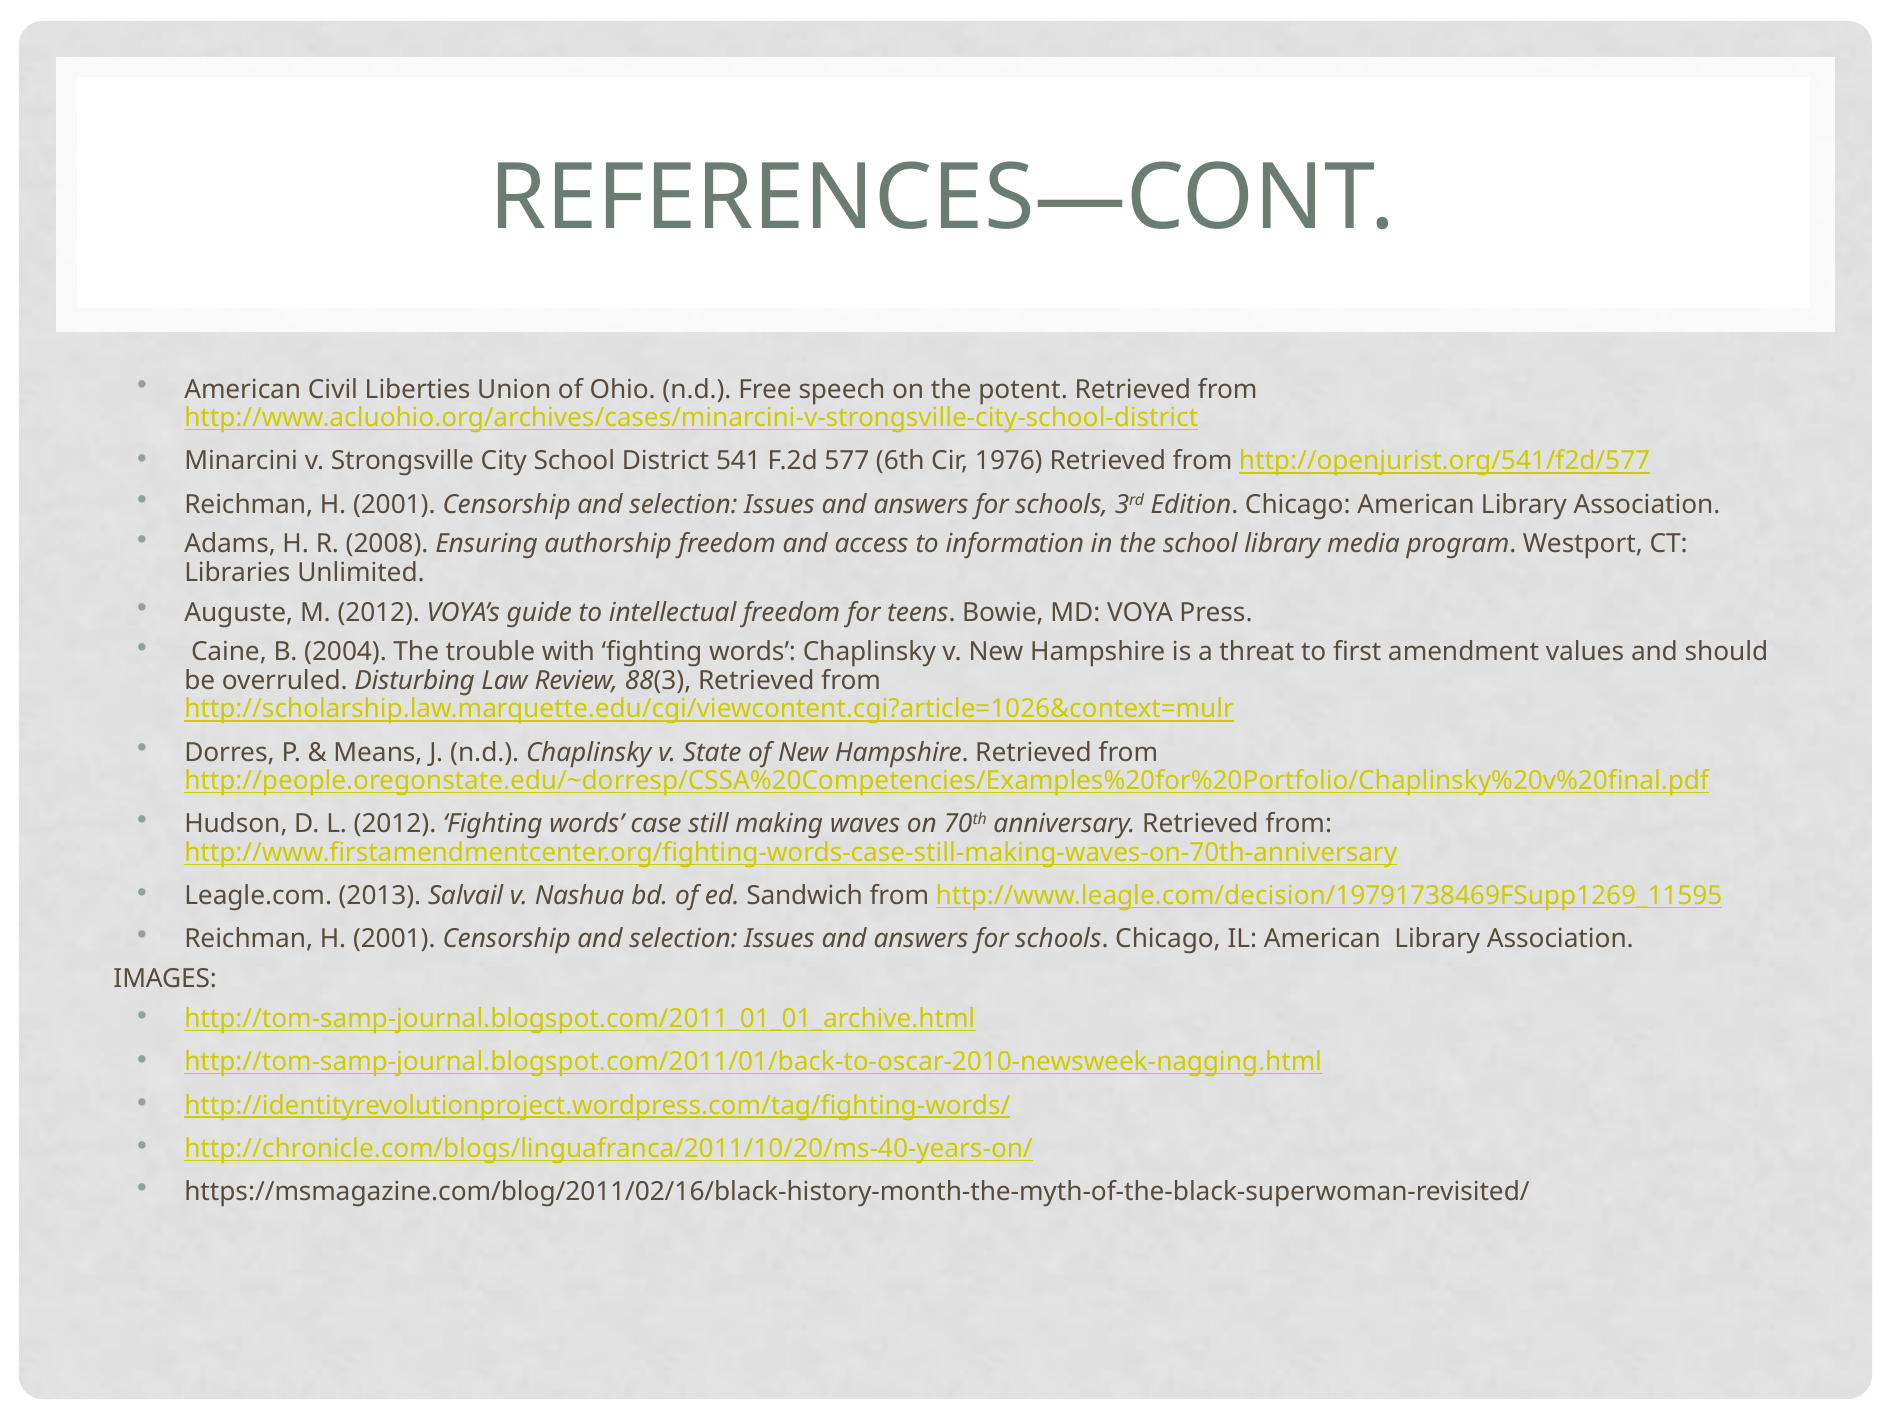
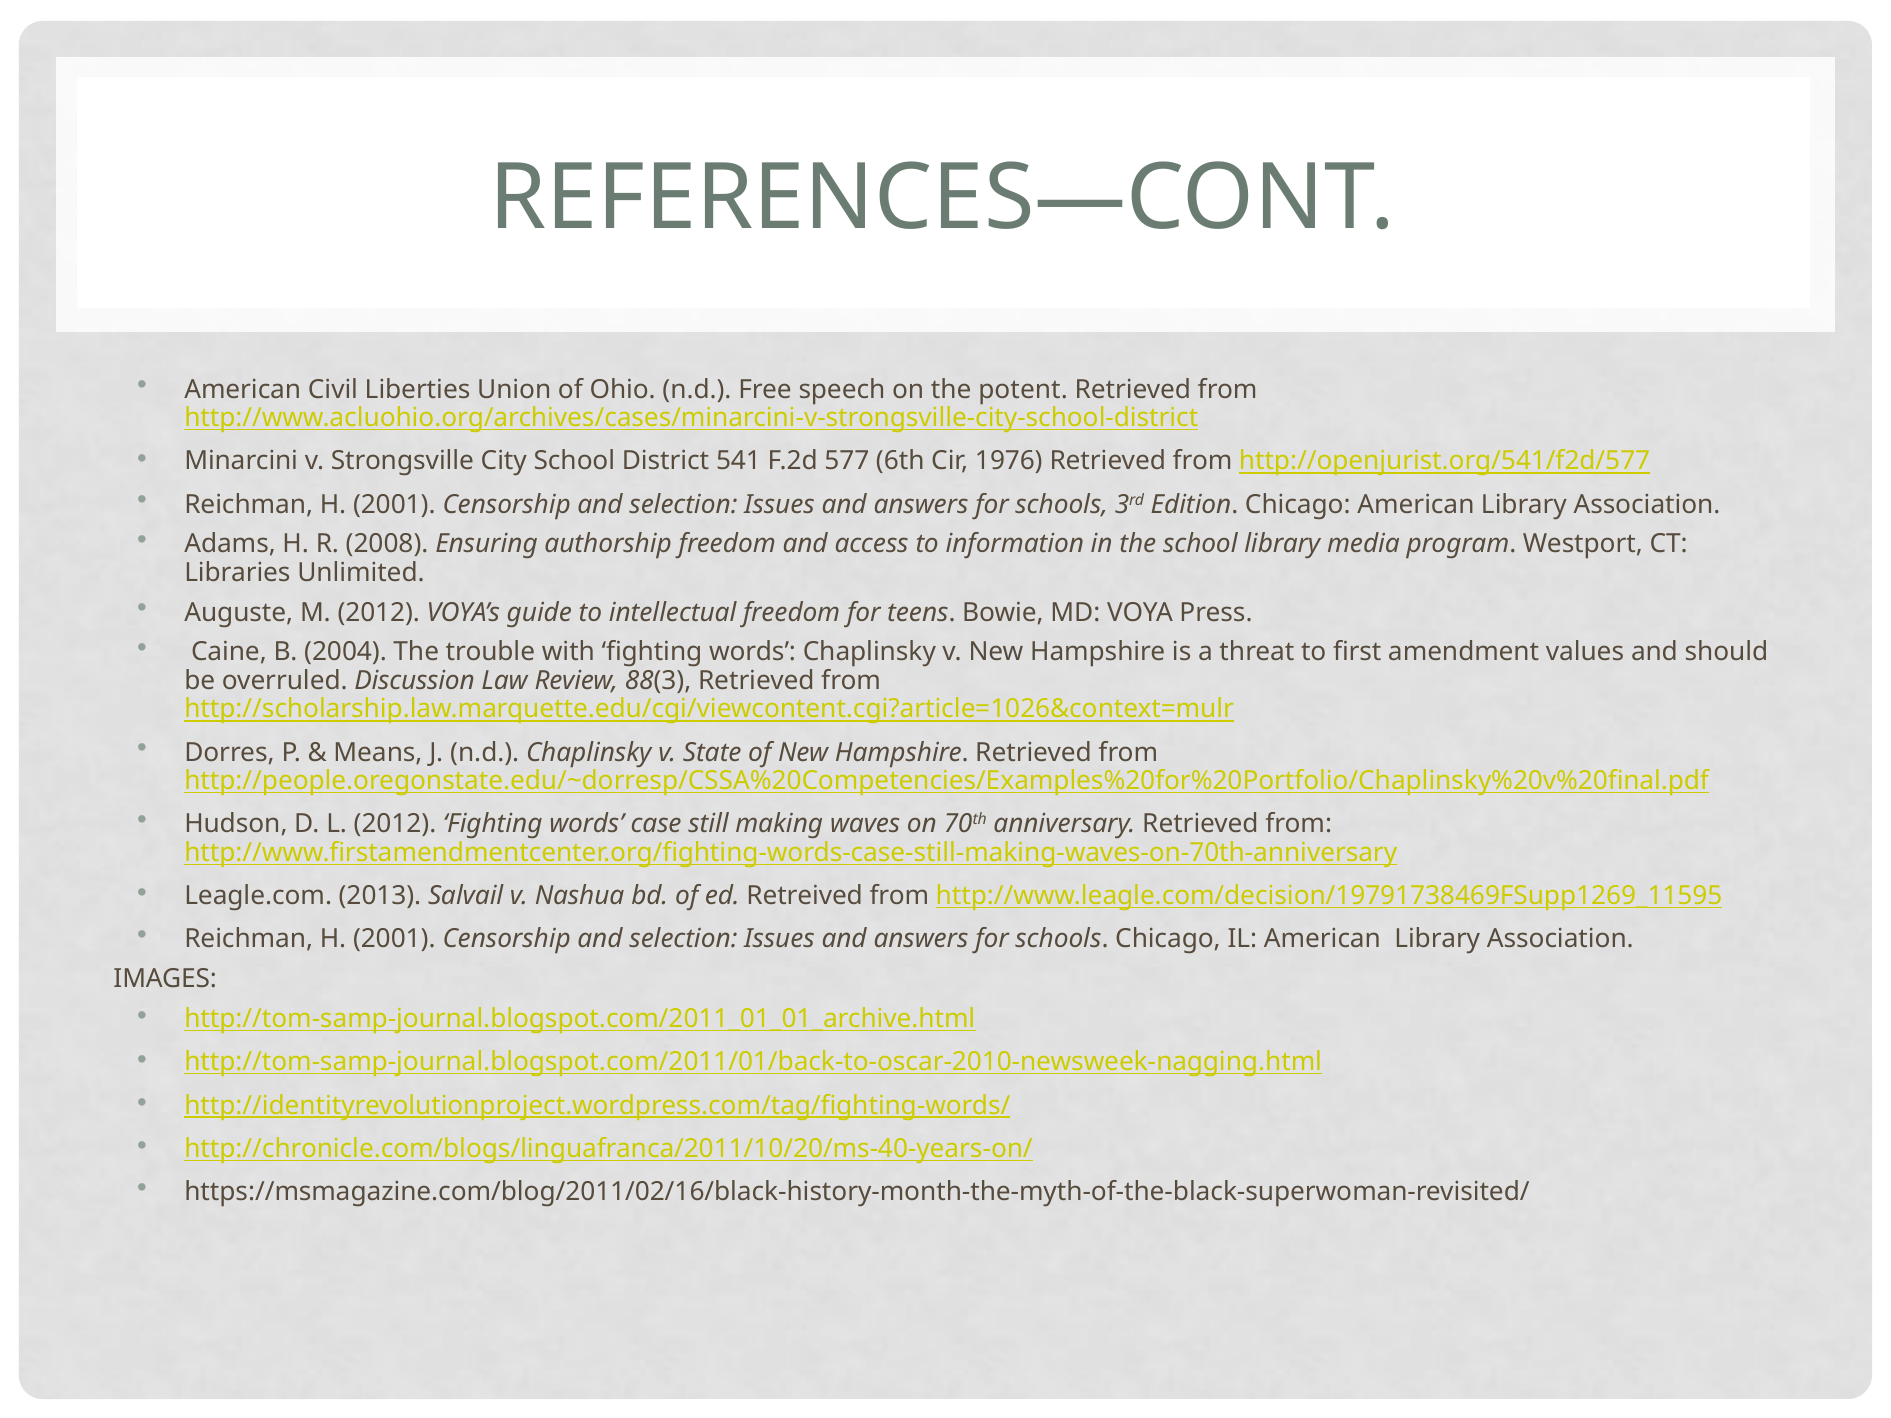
Disturbing: Disturbing -> Discussion (415, 681)
Sandwich: Sandwich -> Retreived (805, 896)
